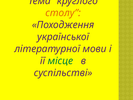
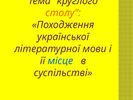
місце colour: green -> blue (60, 61)
